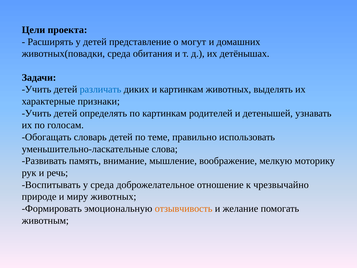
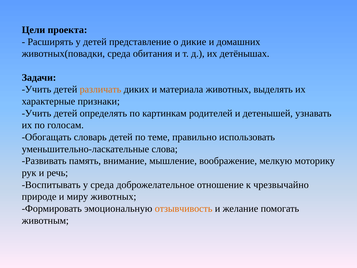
могут: могут -> дикие (194, 42)
различать colour: blue -> orange (101, 89)
и картинкам: картинкам -> материала (181, 89)
